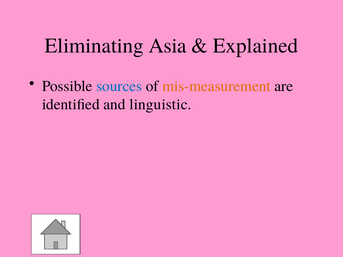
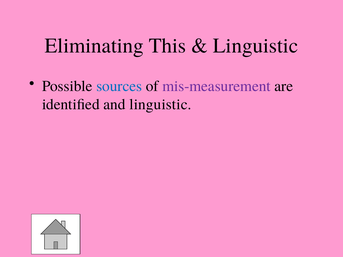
Asia: Asia -> This (167, 46)
Explained: Explained -> Linguistic (255, 46)
mis-measurement colour: orange -> purple (216, 86)
